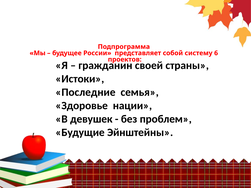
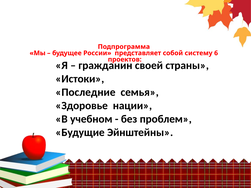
девушек: девушек -> учебном (91, 119)
